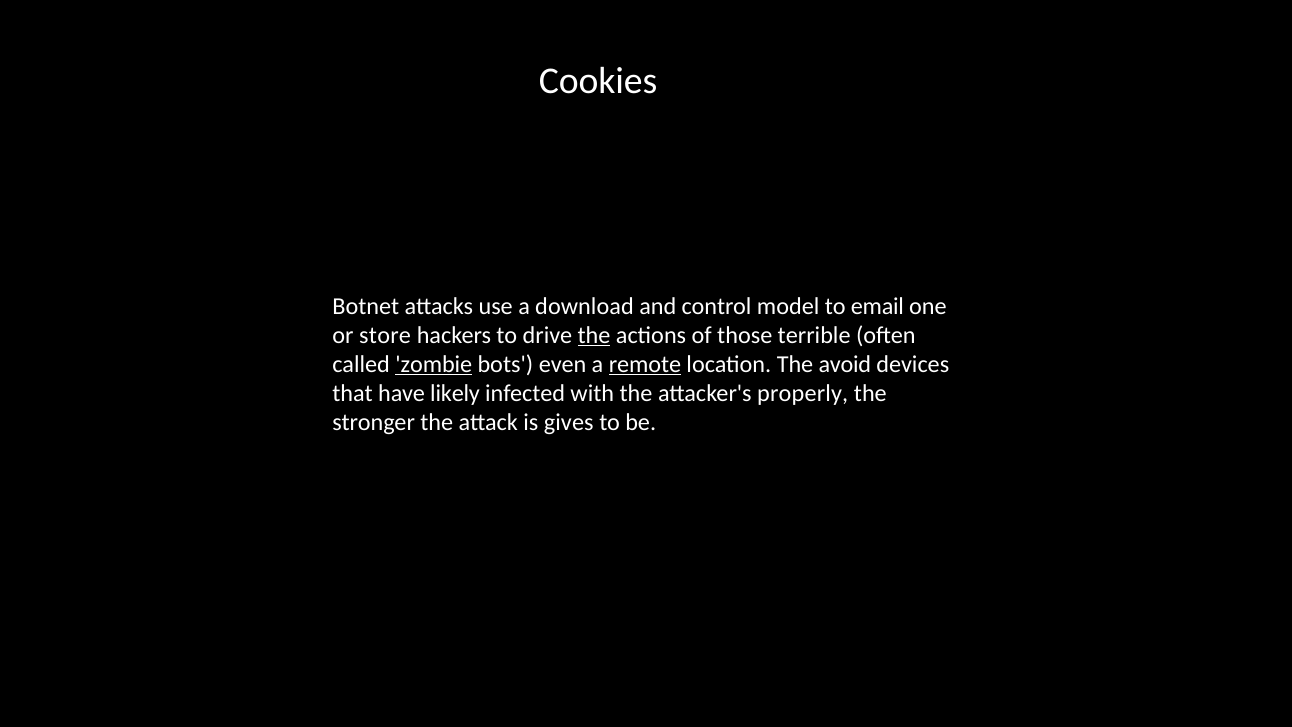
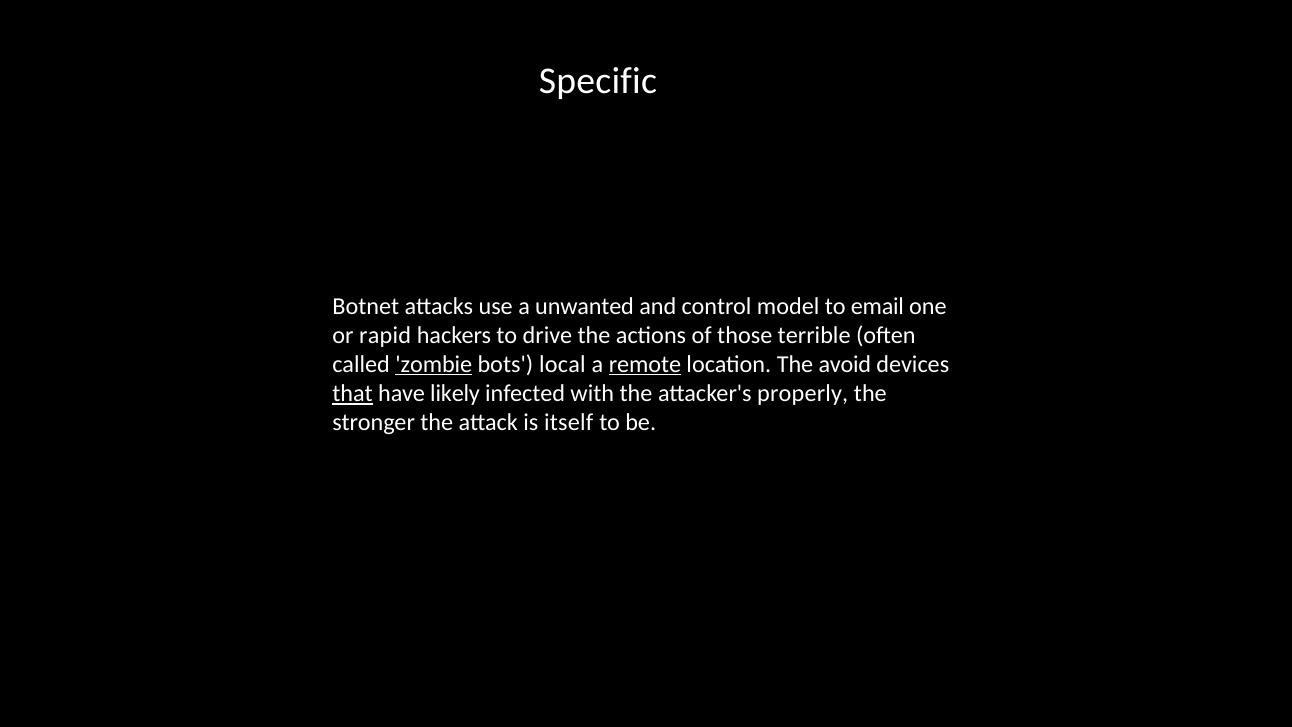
Cookies: Cookies -> Specific (598, 81)
download: download -> unwanted (585, 306)
store: store -> rapid (385, 335)
the underline: present -> none (594, 335)
even: even -> local (562, 364)
that underline: none -> present (353, 393)
gives: gives -> itself (569, 422)
